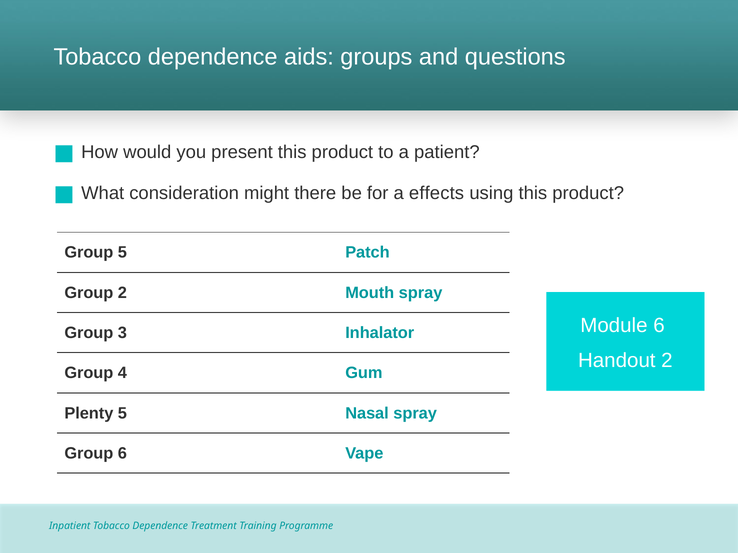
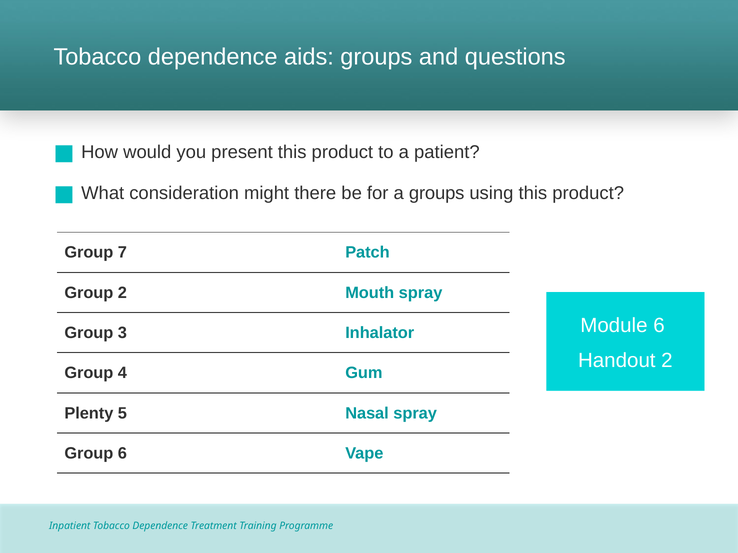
a effects: effects -> groups (437, 193)
Group 5: 5 -> 7 (122, 253)
